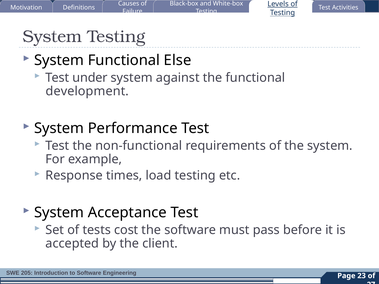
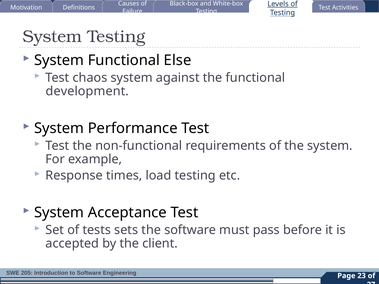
under: under -> chaos (90, 78)
cost: cost -> sets (126, 230)
